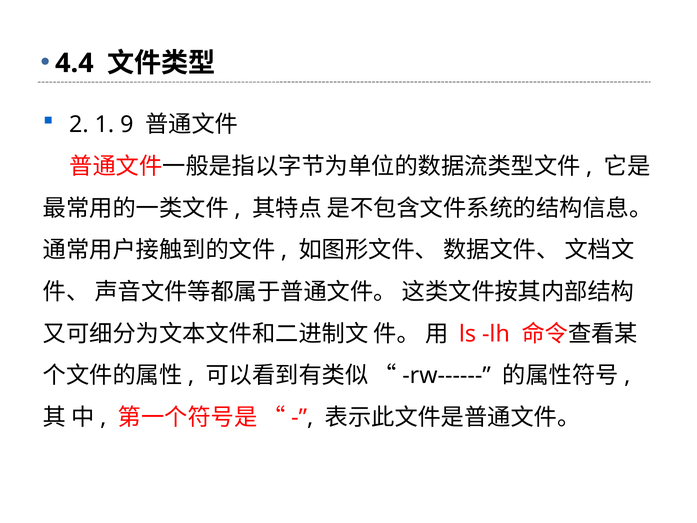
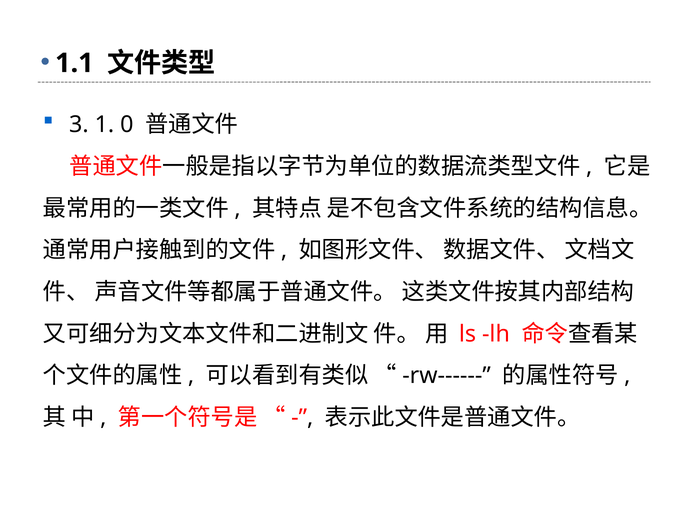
4.4: 4.4 -> 1.1 (74, 63)
2: 2 -> 3 (79, 125)
9: 9 -> 0 (127, 125)
